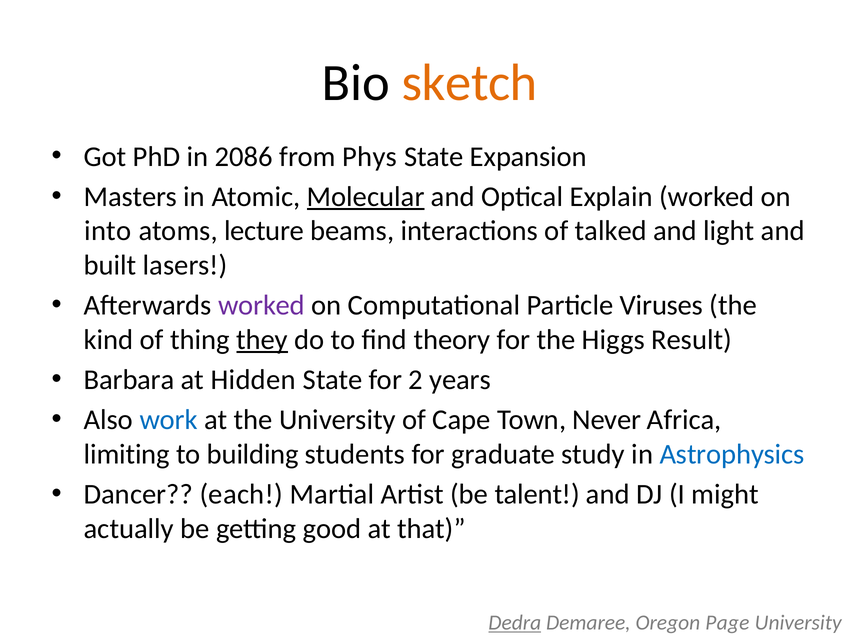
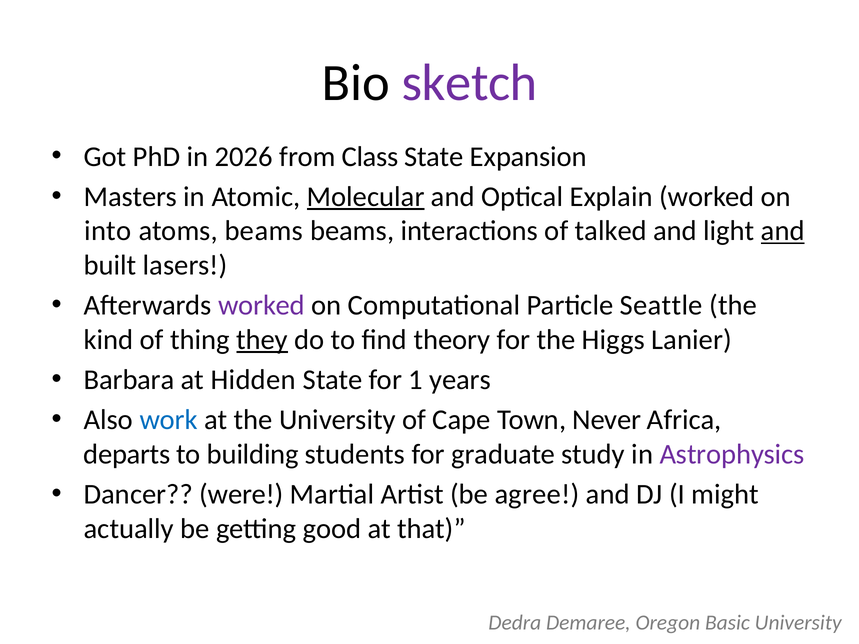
sketch colour: orange -> purple (470, 83)
2086: 2086 -> 2026 (244, 157)
Phys: Phys -> Class (370, 157)
atoms lecture: lecture -> beams (264, 231)
and underline: none -> present (783, 231)
Viruses: Viruses -> Seattle (661, 306)
Result: Result -> Lanier (692, 340)
2: 2 -> 1 (416, 380)
limiting: limiting -> departs (127, 454)
Astrophysics colour: blue -> purple (732, 454)
each: each -> were (242, 494)
talent: talent -> agree (537, 494)
Dedra underline: present -> none (515, 623)
Page: Page -> Basic (727, 623)
